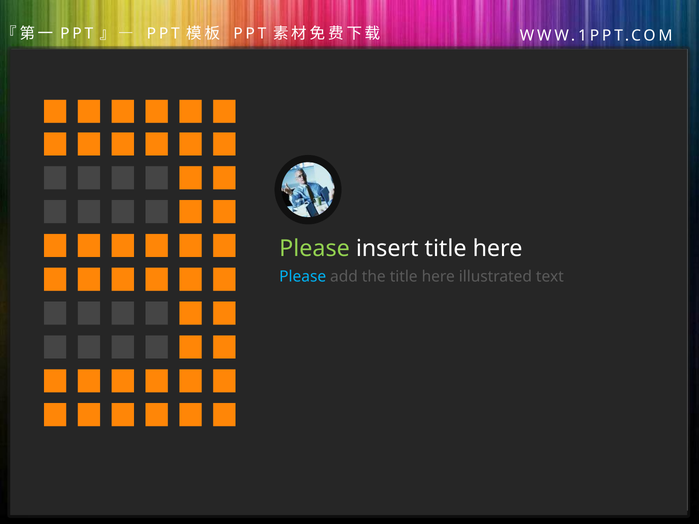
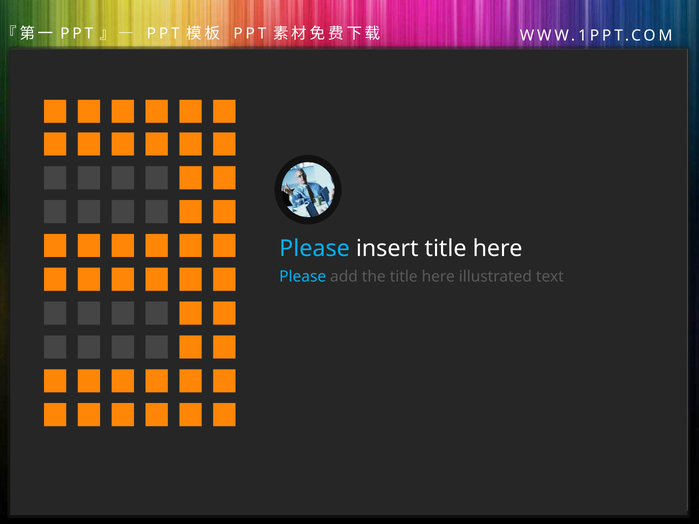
Please colour: light green -> light blue (315, 249)
